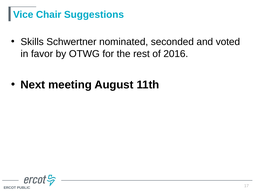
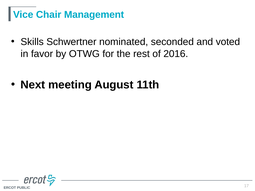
Suggestions: Suggestions -> Management (94, 15)
